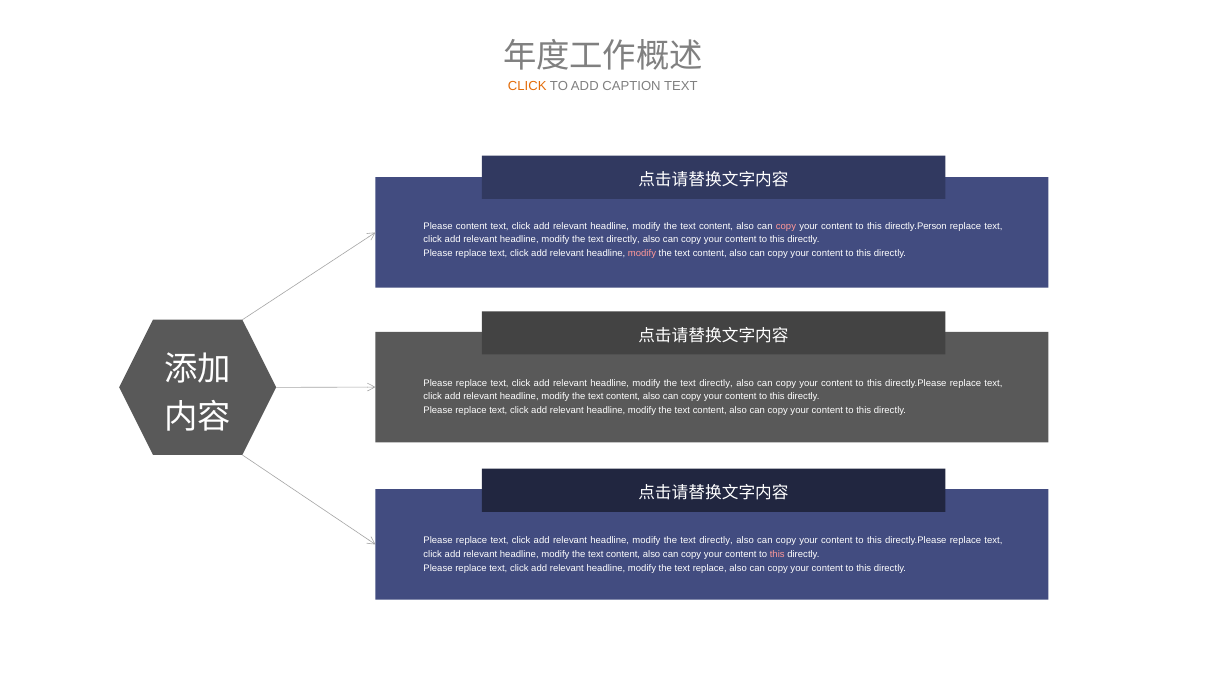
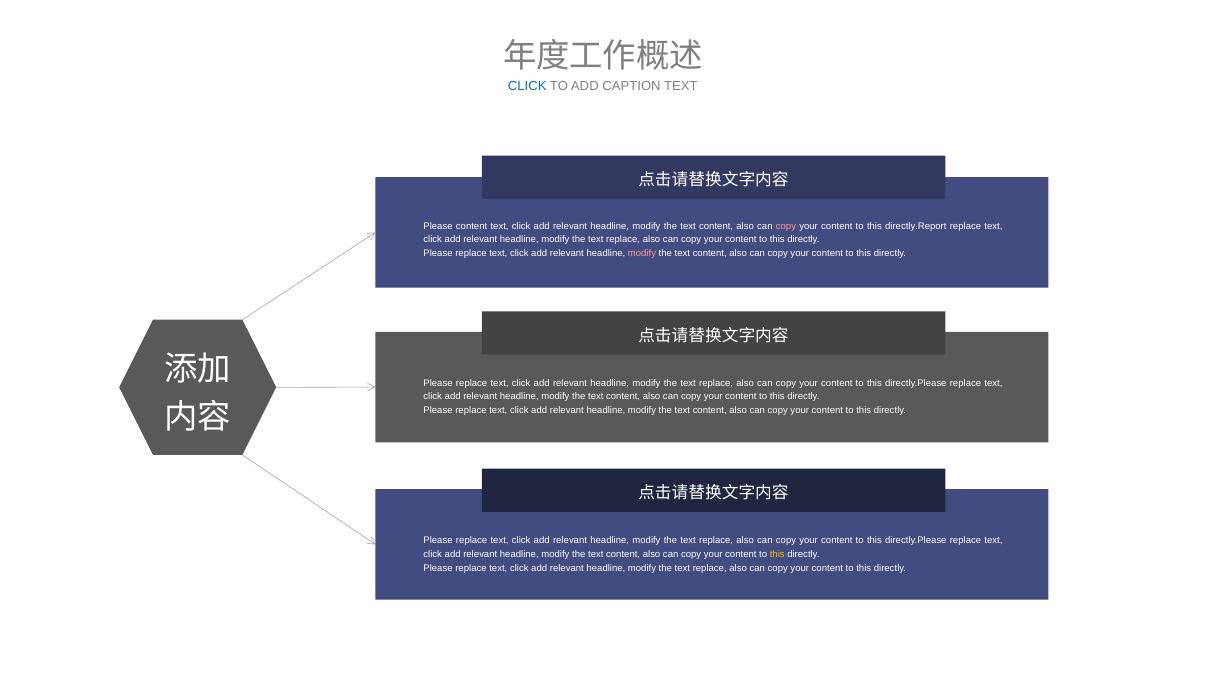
CLICK colour: orange -> blue (527, 86)
directly.Person: directly.Person -> directly.Report (916, 226)
directly: directly -> replace (623, 240)
directly: directly -> replace (716, 383)
directly: directly -> replace (716, 541)
this colour: pink -> yellow (777, 554)
